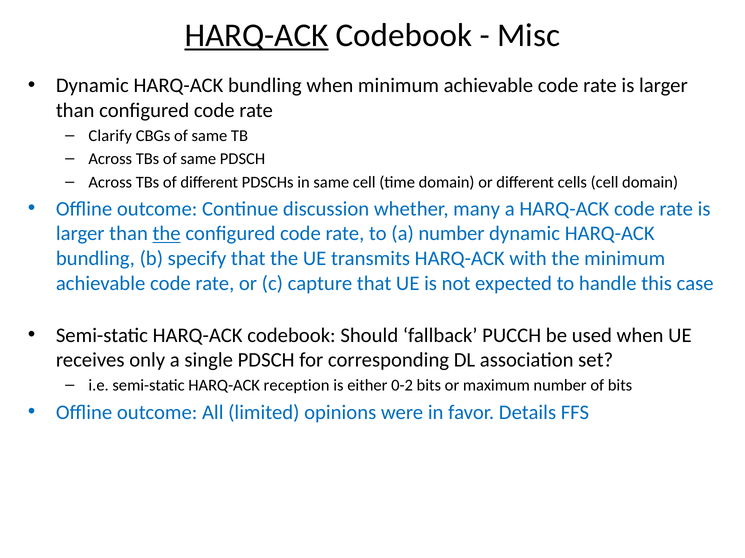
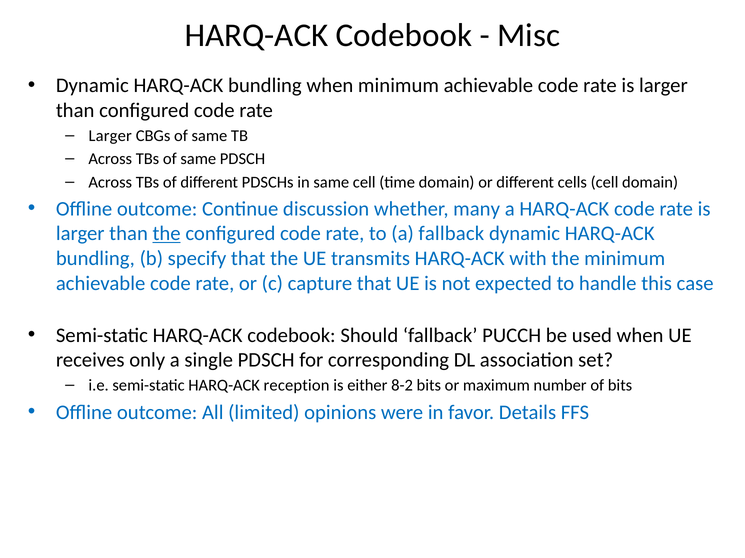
HARQ-ACK underline: present -> none (256, 35)
Clarify: Clarify -> Larger (110, 136)
a number: number -> fallback (451, 234)
0-2: 0-2 -> 8-2 (402, 386)
